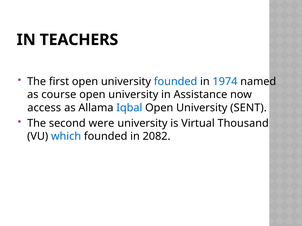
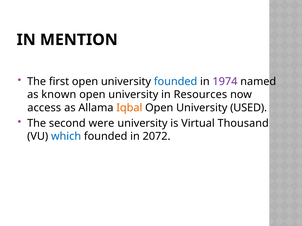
TEACHERS: TEACHERS -> MENTION (79, 40)
1974 colour: blue -> purple (225, 82)
course: course -> known (59, 95)
Assistance: Assistance -> Resources (200, 95)
Iqbal colour: blue -> orange (129, 108)
SENT: SENT -> USED (249, 108)
2082: 2082 -> 2072 (157, 137)
